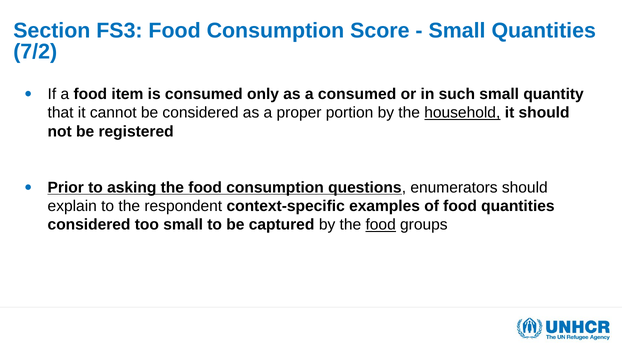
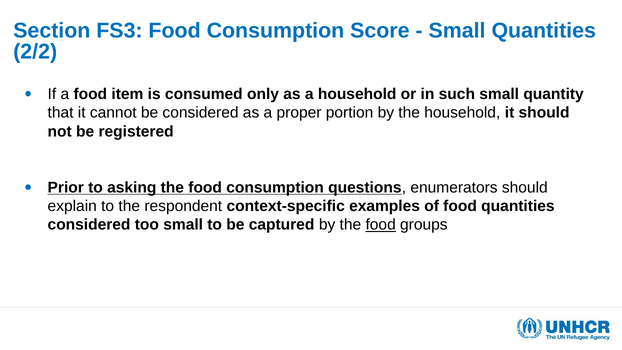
7/2: 7/2 -> 2/2 (35, 52)
a consumed: consumed -> household (357, 94)
household underline: present -> none (462, 113)
